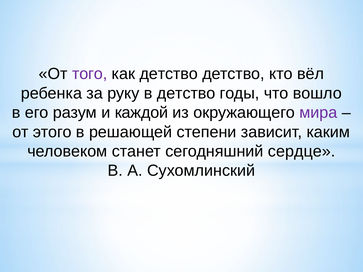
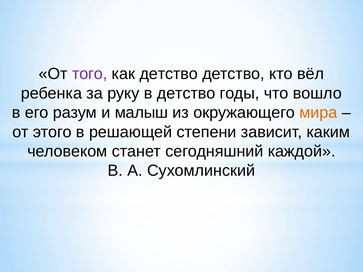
каждой: каждой -> малыш (141, 113)
мира colour: purple -> orange (318, 113)
сердце: сердце -> каждой (302, 151)
